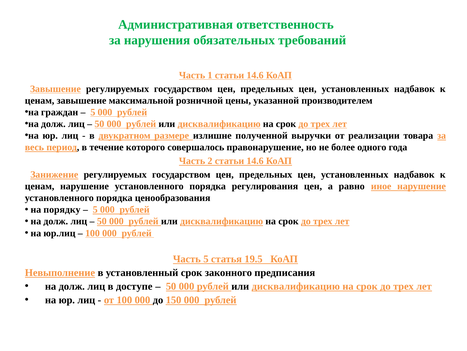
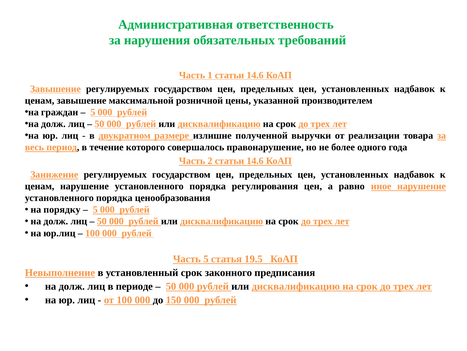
доступе: доступе -> периоде (134, 286)
